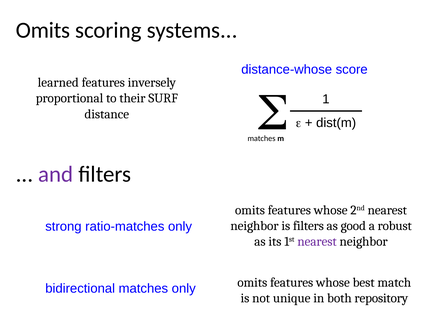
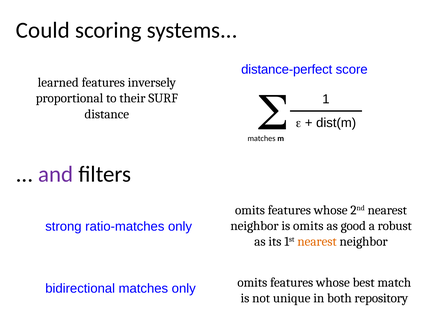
Omits: Omits -> Could (43, 30)
distance-whose: distance-whose -> distance-perfect (287, 70)
is filters: filters -> omits (308, 226)
nearest colour: purple -> orange (317, 242)
